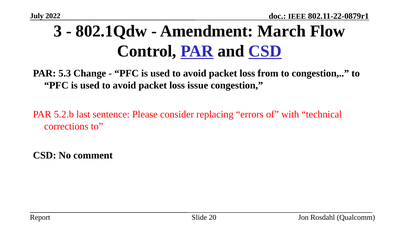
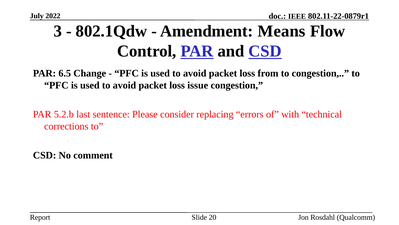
March: March -> Means (282, 31)
5.3: 5.3 -> 6.5 (65, 73)
